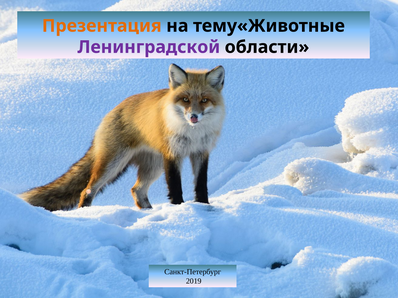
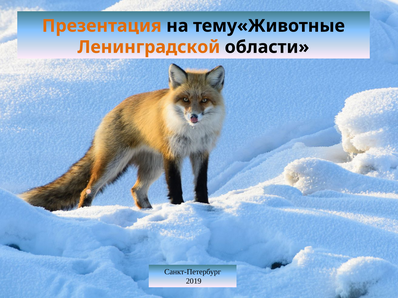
Ленинградской colour: purple -> orange (149, 47)
